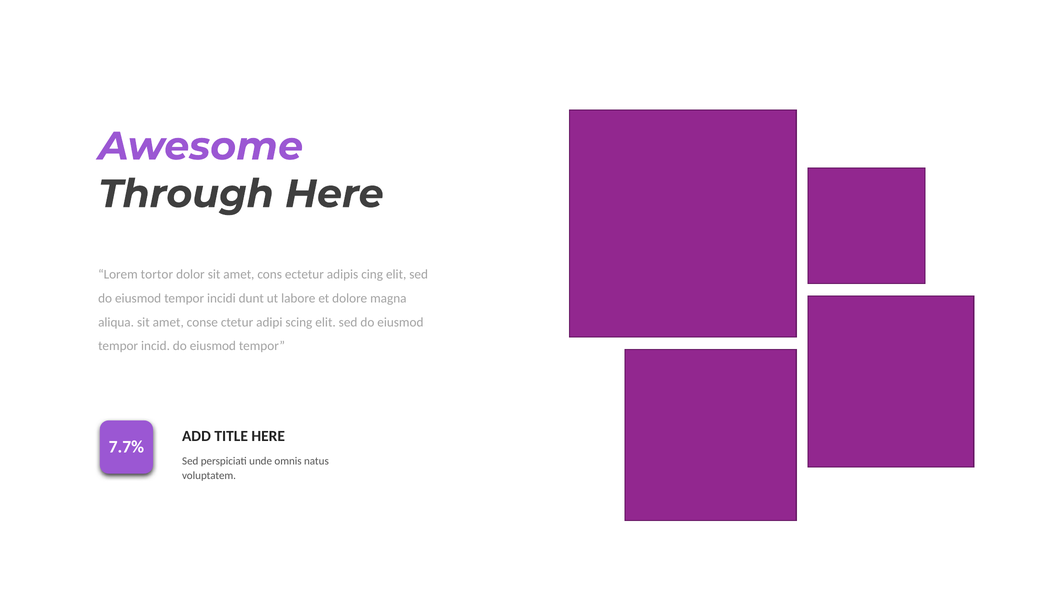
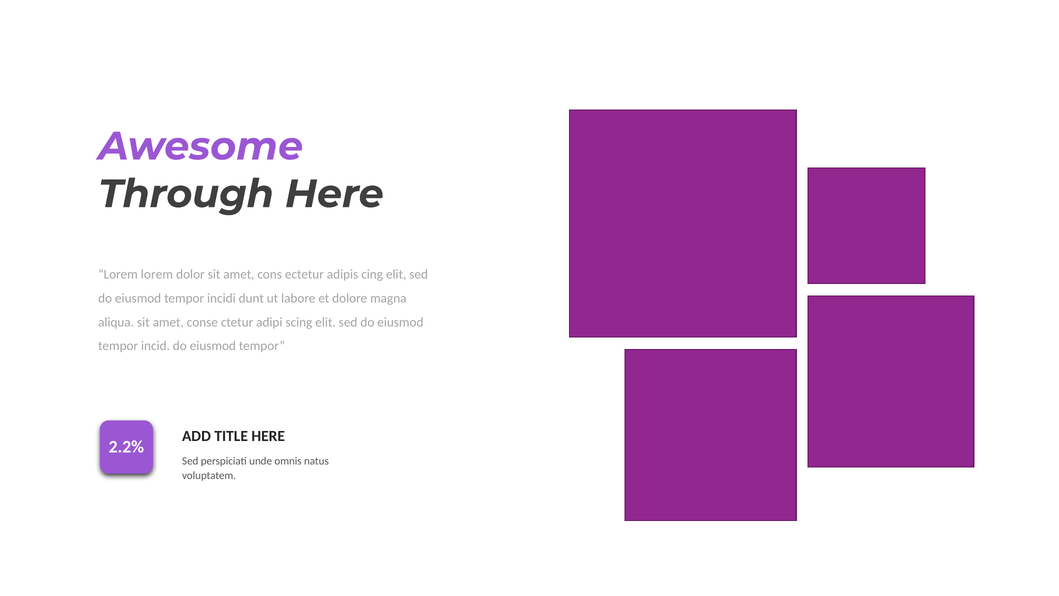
Lorem tortor: tortor -> lorem (157, 274)
7.7%: 7.7% -> 2.2% (126, 447)
